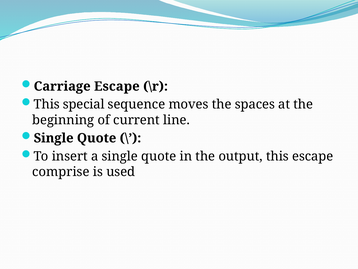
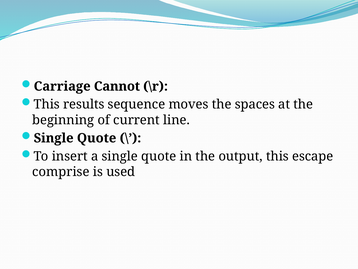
Carriage Escape: Escape -> Cannot (117, 86)
special: special -> results (84, 104)
